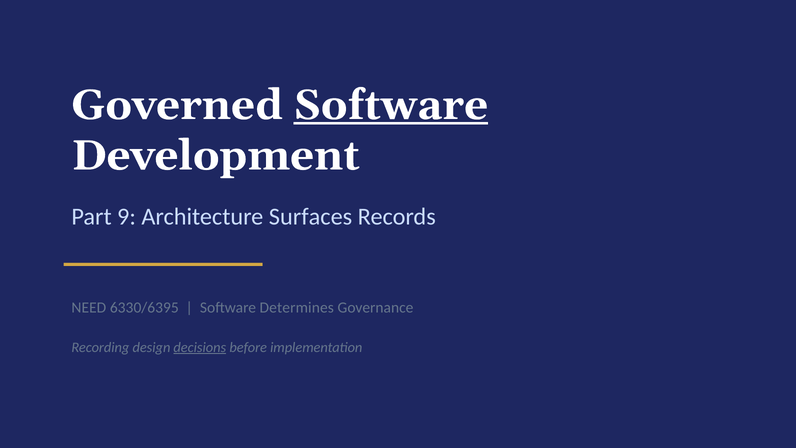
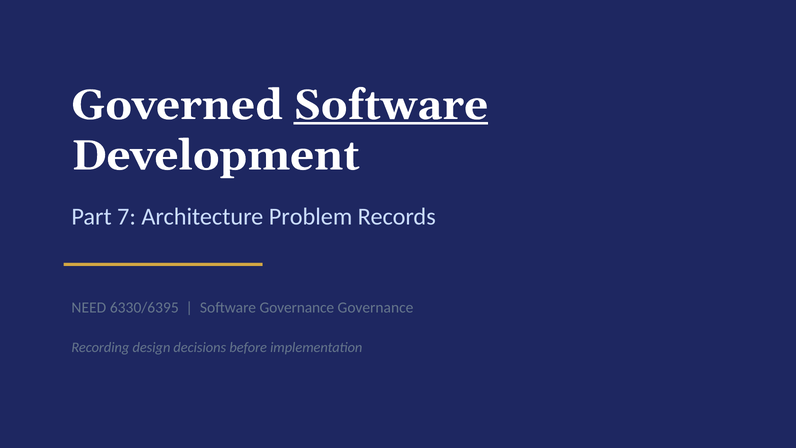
9: 9 -> 7 (127, 217)
Surfaces: Surfaces -> Problem (311, 217)
Software Determines: Determines -> Governance (297, 307)
decisions underline: present -> none (200, 347)
